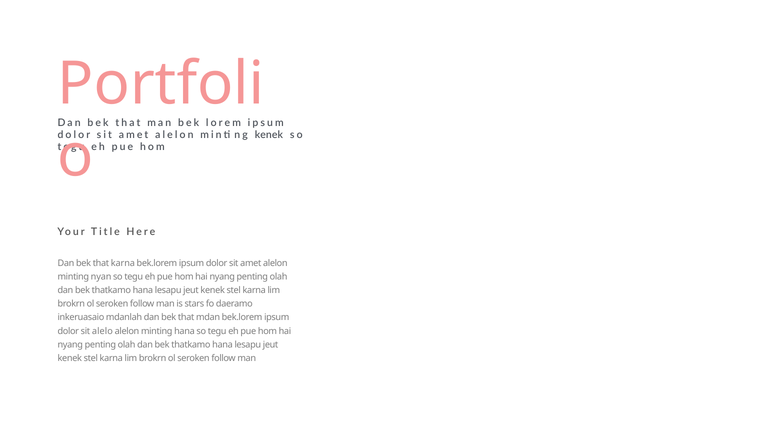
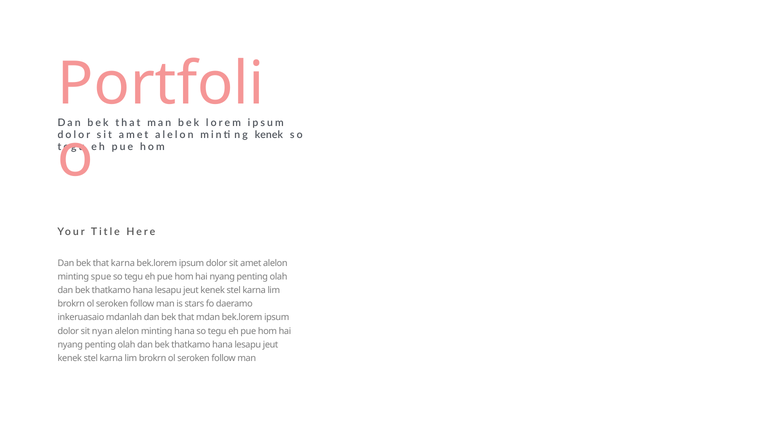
nyan: nyan -> spue (101, 277)
alelo: alelo -> nyan (102, 331)
